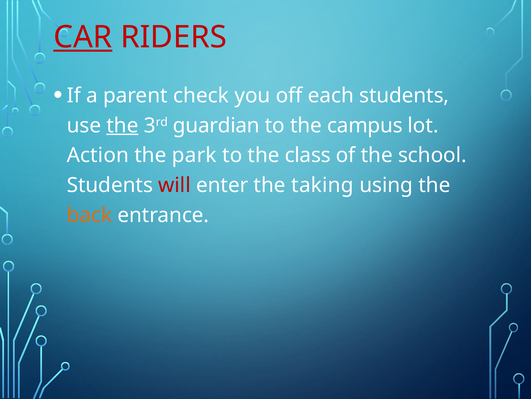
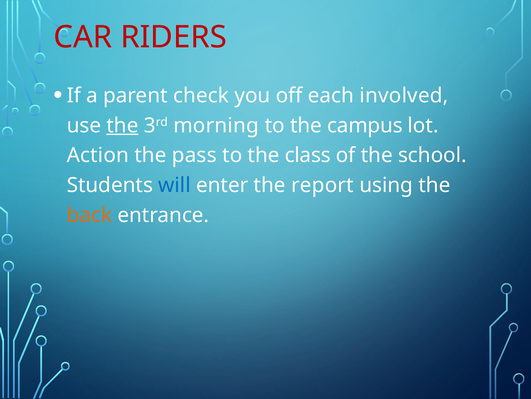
CAR underline: present -> none (83, 37)
each students: students -> involved (404, 95)
guardian: guardian -> morning (216, 125)
park: park -> pass (194, 155)
will colour: red -> blue (175, 185)
taking: taking -> report (322, 185)
